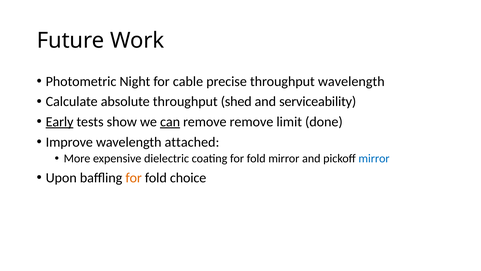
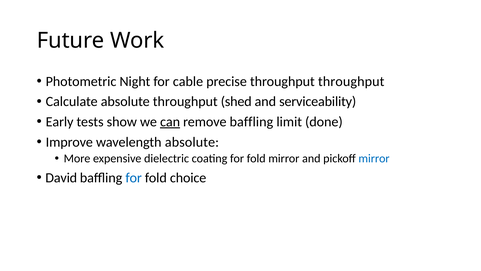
throughput wavelength: wavelength -> throughput (351, 81)
Early underline: present -> none (60, 122)
remove remove: remove -> baffling (251, 122)
wavelength attached: attached -> absolute (192, 142)
Upon: Upon -> David (61, 177)
for colour: orange -> blue (134, 177)
